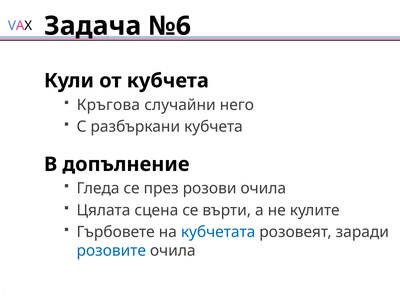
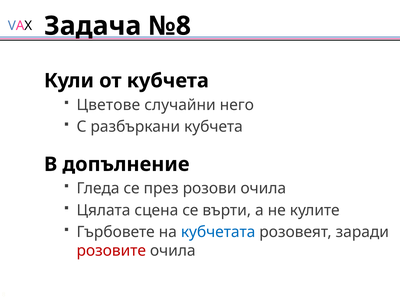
№6: №6 -> №8 (170, 26)
Кръгова: Кръгова -> Цветове (108, 105)
розовите colour: blue -> red (111, 251)
